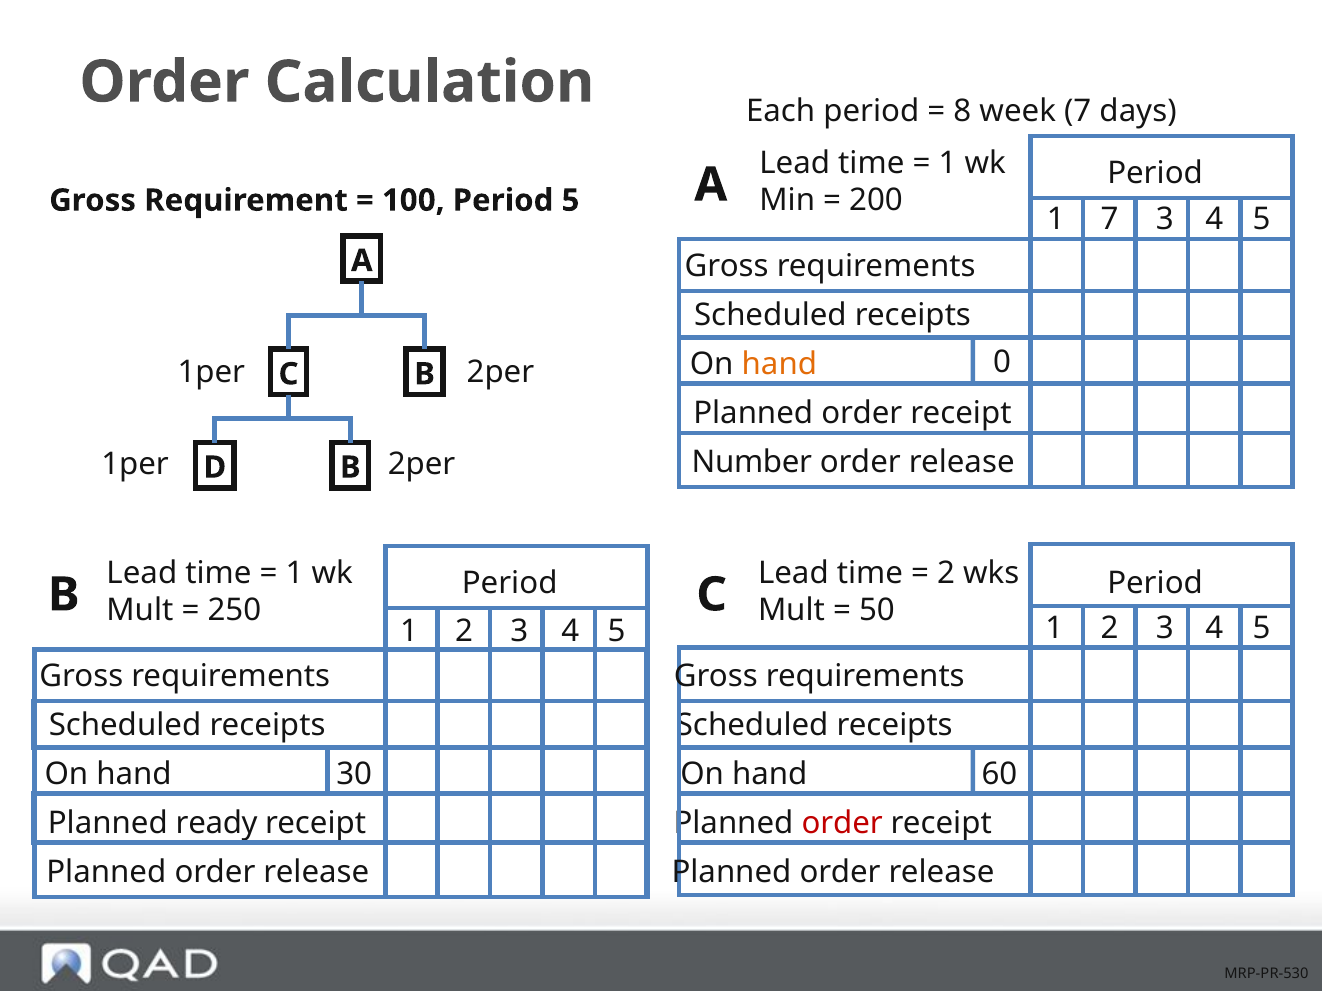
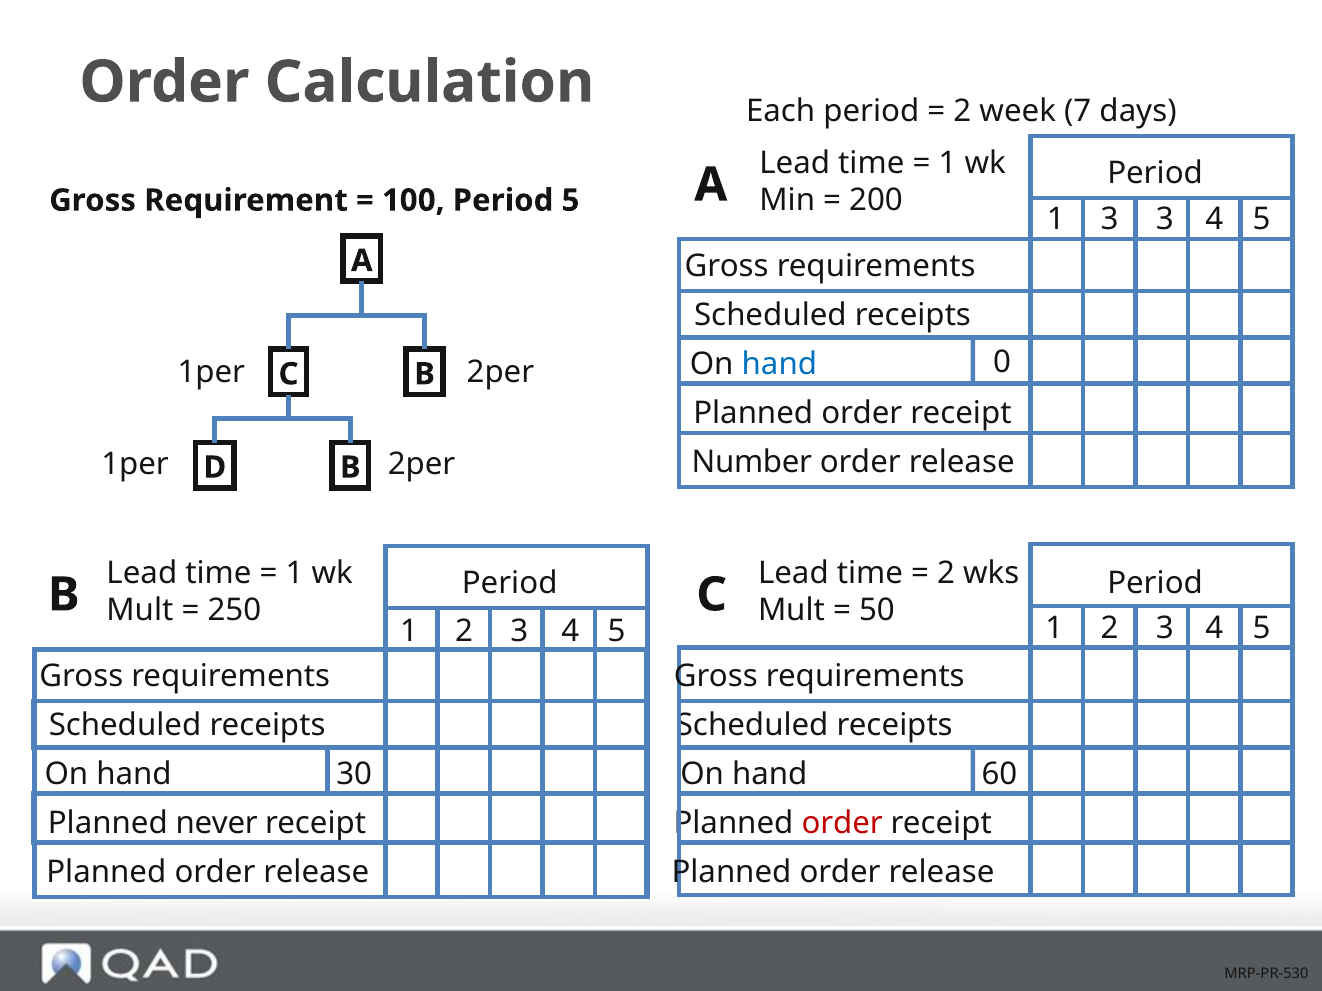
8: 8 -> 2 (962, 112)
1 7: 7 -> 3 (1109, 220)
hand colour: orange -> blue (779, 364)
ready: ready -> never (217, 824)
